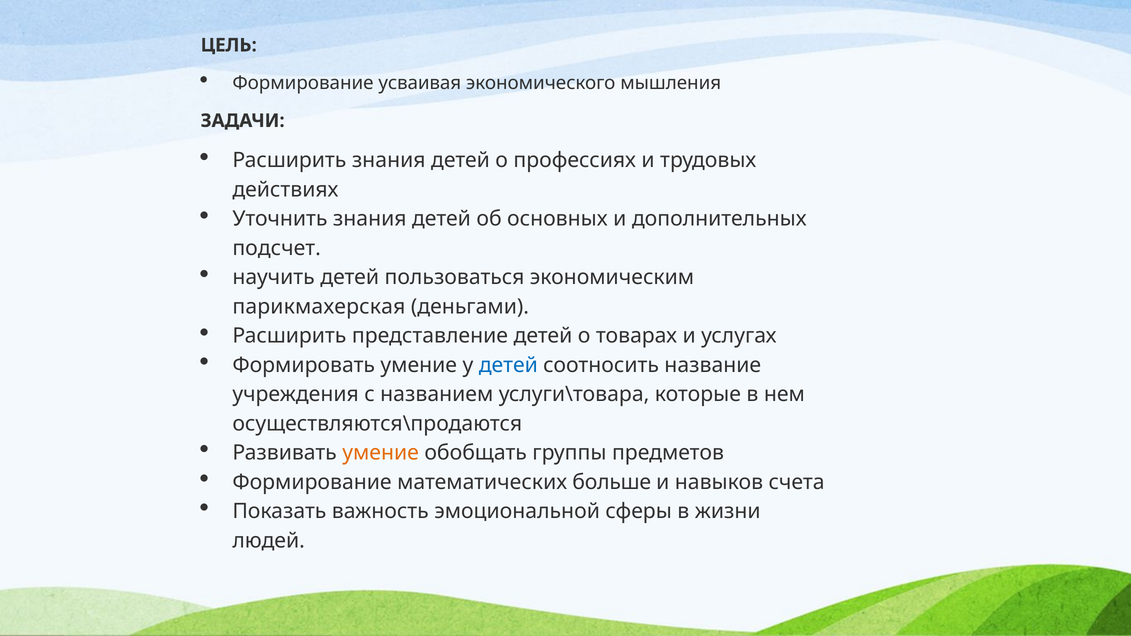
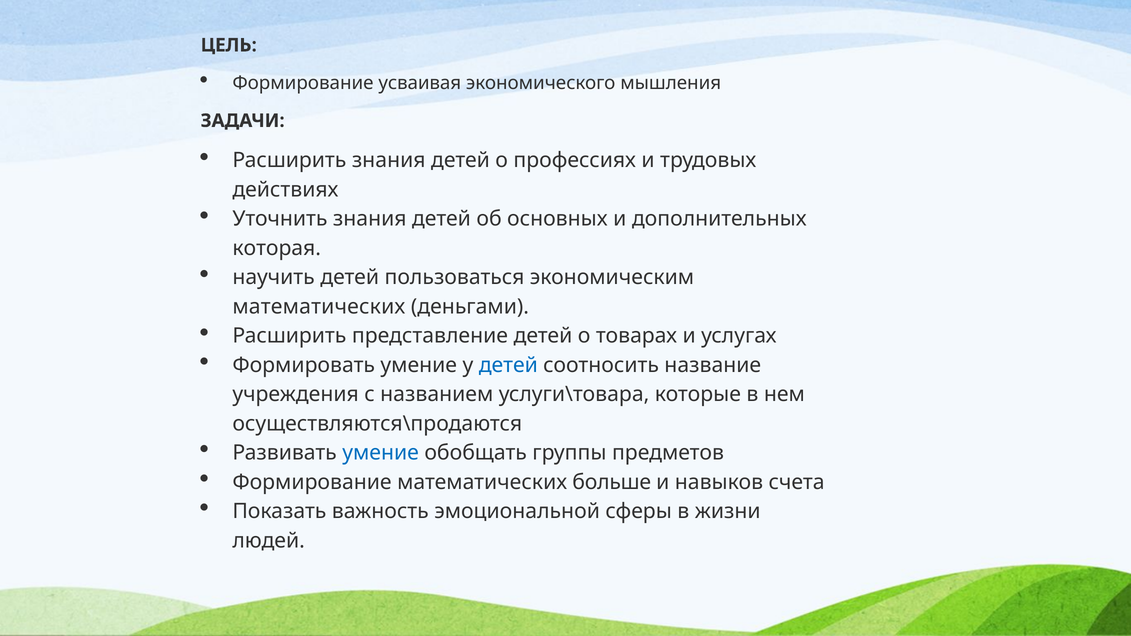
подсчет: подсчет -> которая (277, 248)
парикмахерская: парикмахерская -> математических (319, 307)
умение colour: orange -> blue (381, 453)
